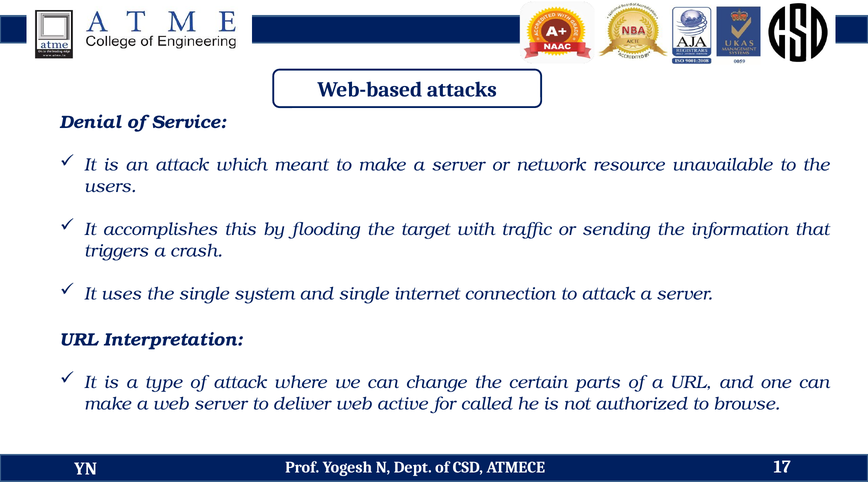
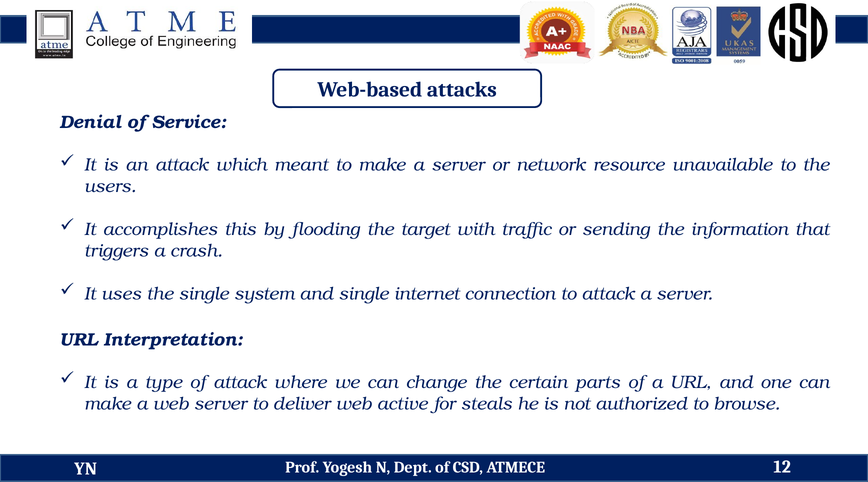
called: called -> steals (486, 404)
17: 17 -> 12 (782, 467)
